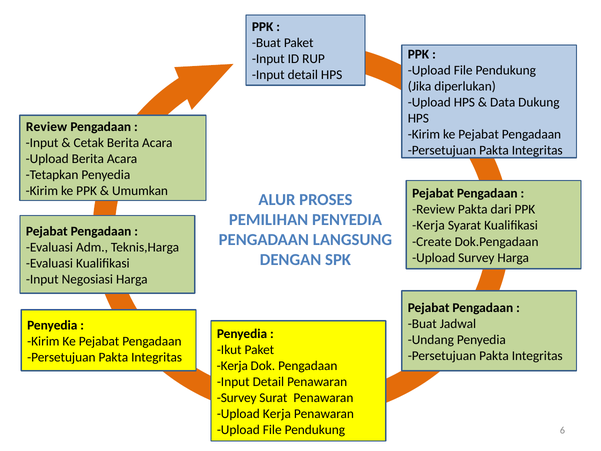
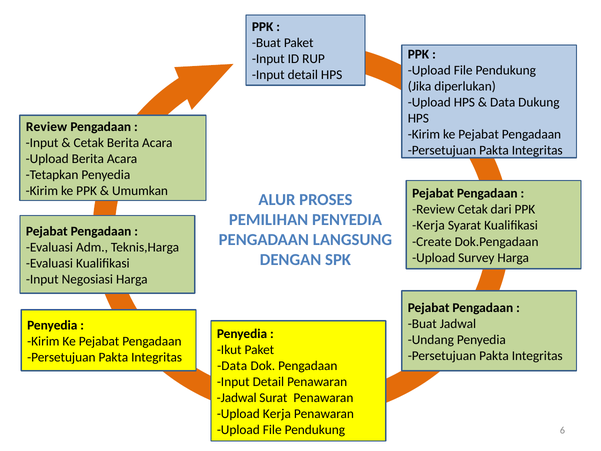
Review Pakta: Pakta -> Cetak (473, 209)
Kerja: Kerja -> Data (232, 366)
Survey: Survey -> Jadwal (237, 398)
